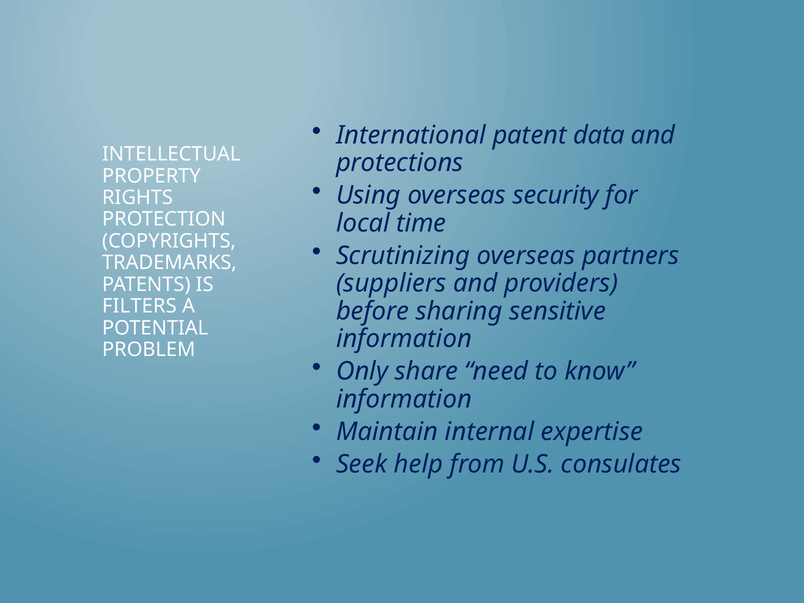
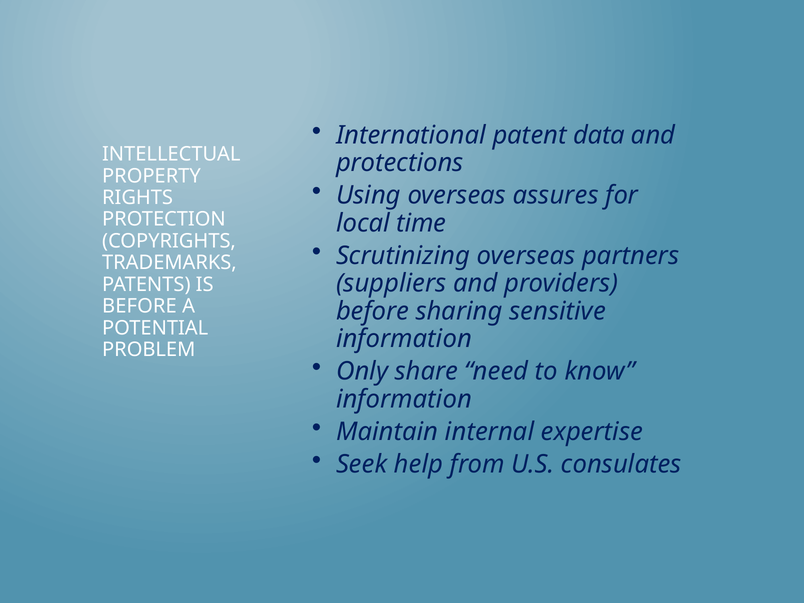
security: security -> assures (556, 195)
FILTERS: FILTERS -> BEFORE (139, 306)
